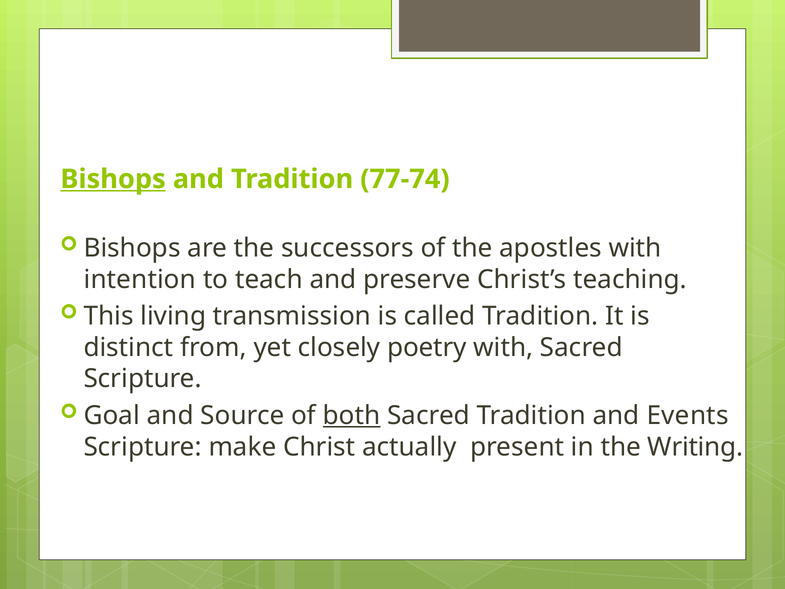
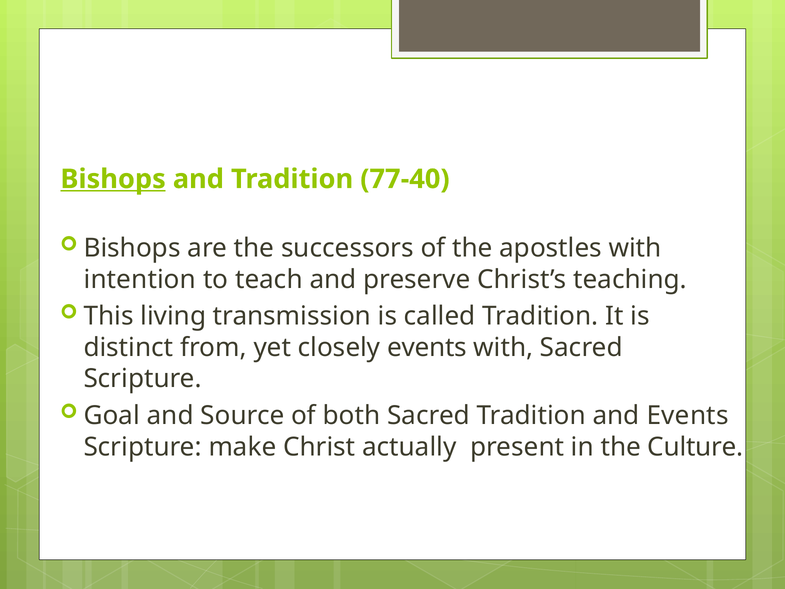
77-74: 77-74 -> 77-40 (405, 179)
closely poetry: poetry -> events (427, 347)
both underline: present -> none (352, 415)
Writing: Writing -> Culture (695, 447)
